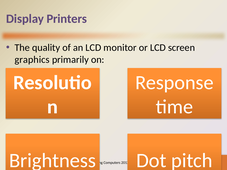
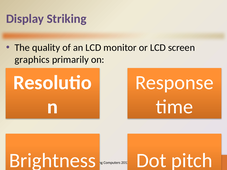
Printers: Printers -> Striking (67, 19)
